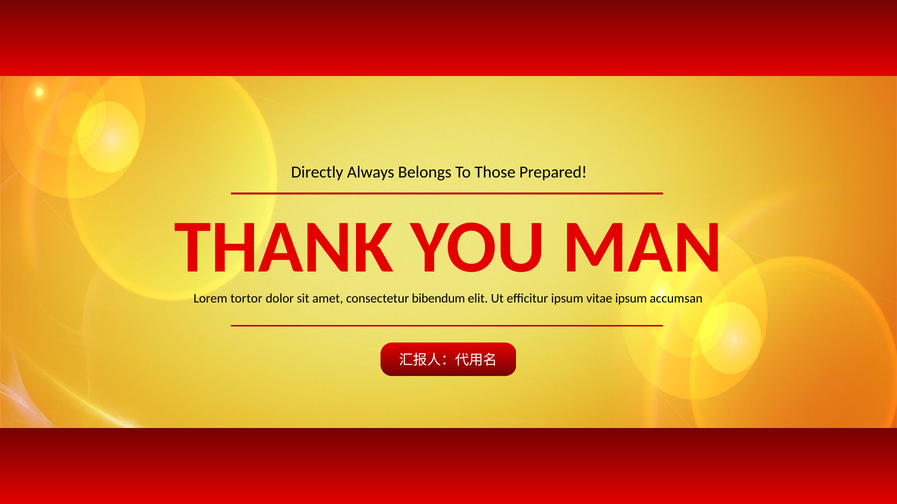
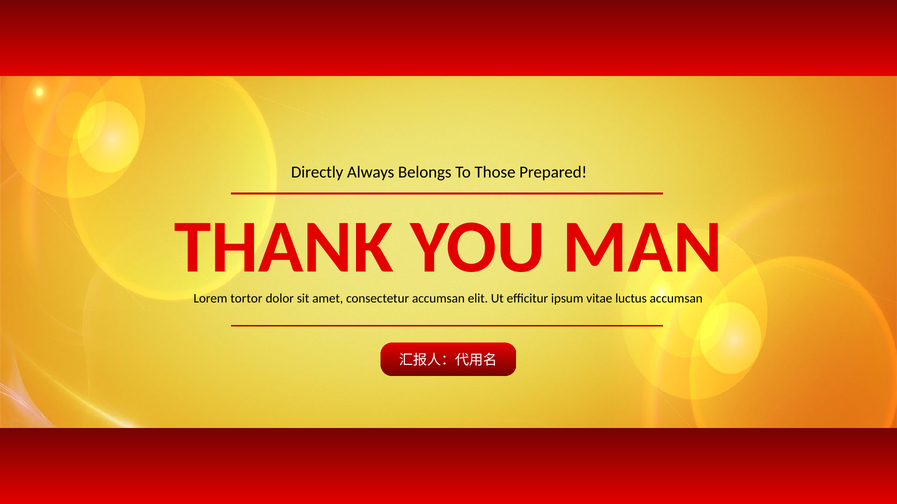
consectetur bibendum: bibendum -> accumsan (438, 299)
vitae ipsum: ipsum -> luctus (631, 299)
